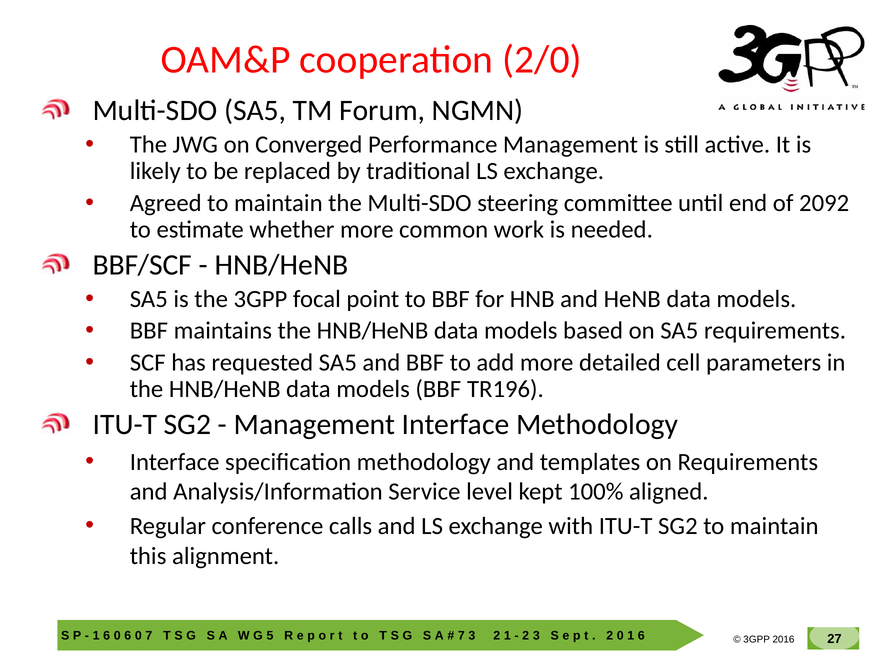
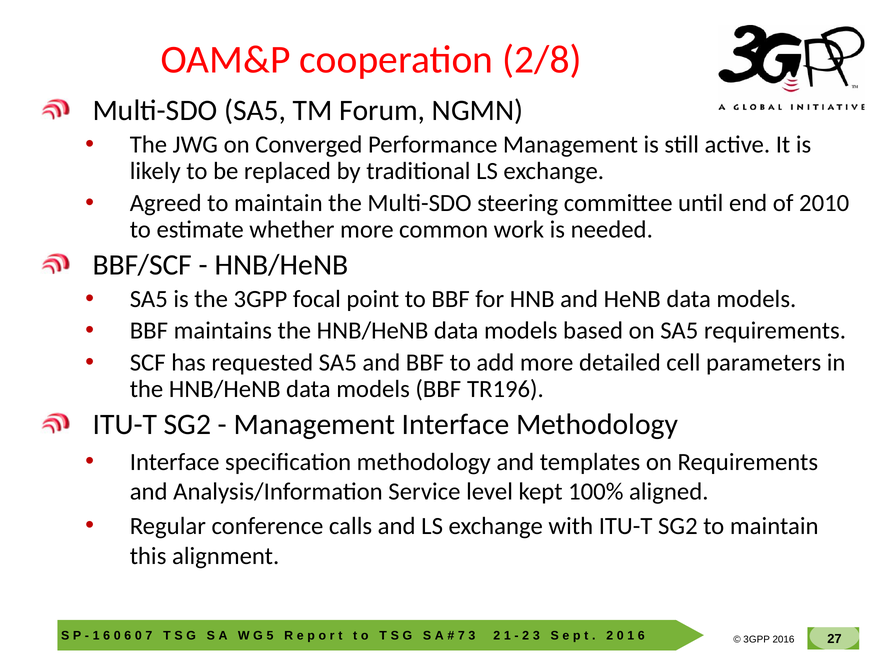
2/0: 2/0 -> 2/8 (542, 60)
2092: 2092 -> 2010 (824, 203)
